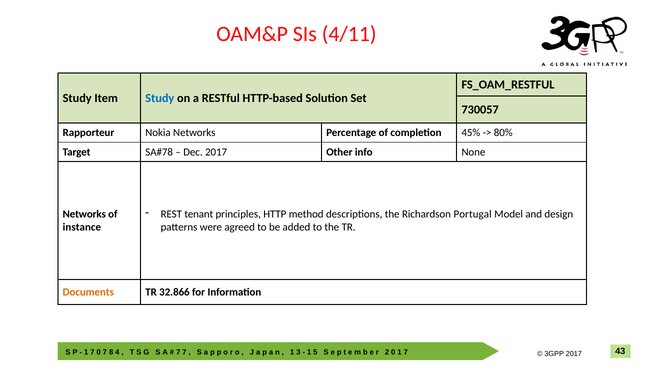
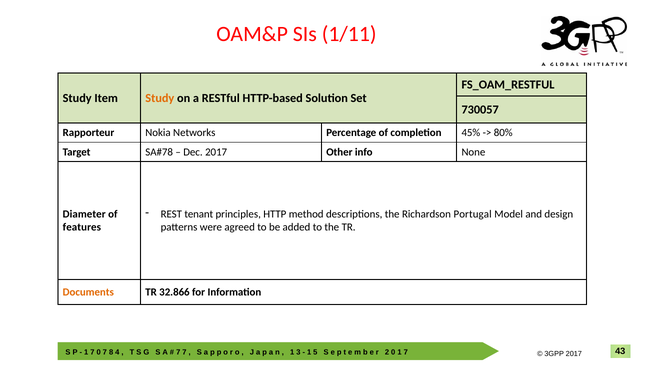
4/11: 4/11 -> 1/11 (349, 34)
Study colour: blue -> orange (160, 98)
Networks: Networks -> Diameter (84, 214)
instance: instance -> features (82, 227)
